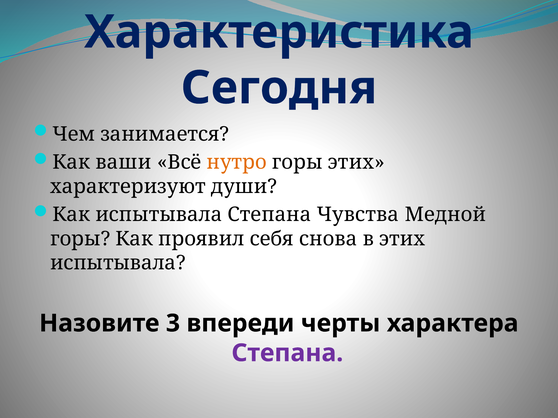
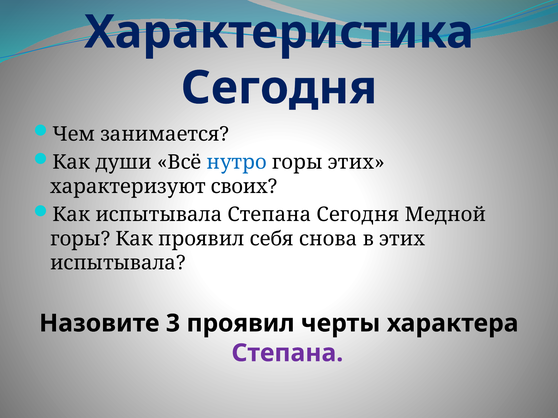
ваши: ваши -> души (124, 163)
нутро colour: orange -> blue (237, 163)
души: души -> своих (244, 187)
Степана Чувства: Чувства -> Сегодня (358, 215)
3 впереди: впереди -> проявил (241, 324)
